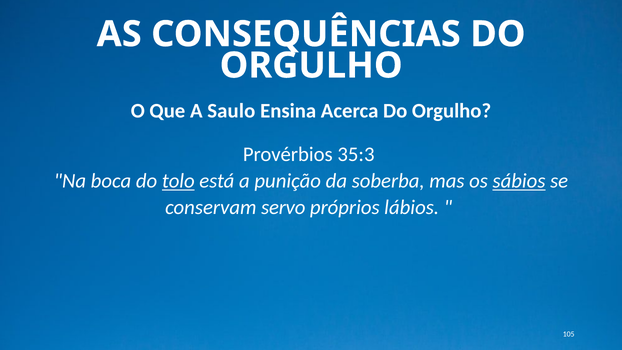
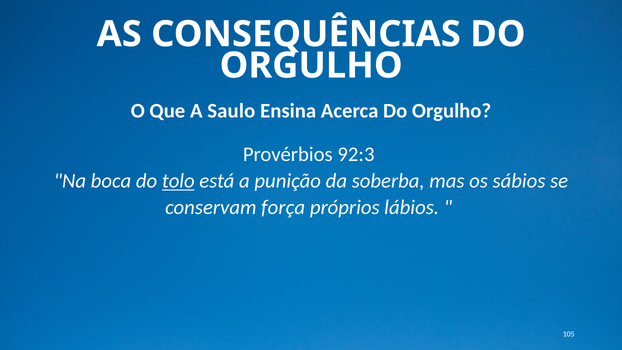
35:3: 35:3 -> 92:3 (356, 154)
sábios underline: present -> none (519, 181)
servo: servo -> força (283, 208)
